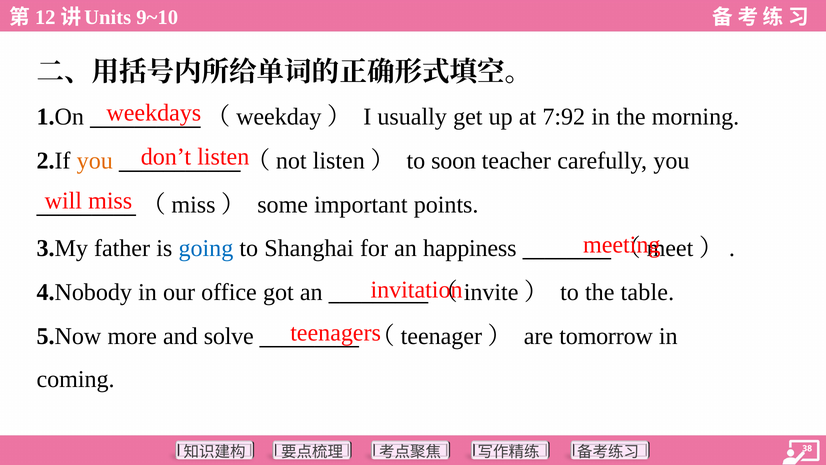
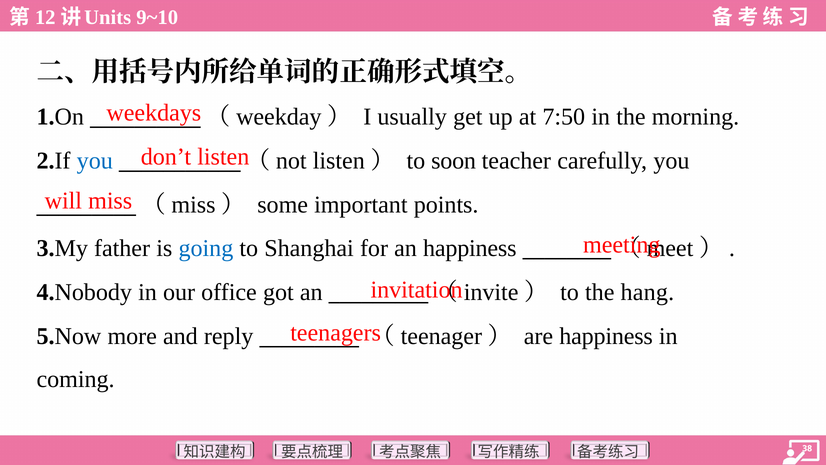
7:92: 7:92 -> 7:50 (564, 117)
you colour: orange -> blue (95, 161)
table: table -> hang (647, 292)
solve: solve -> reply (229, 336)
are tomorrow: tomorrow -> happiness (606, 336)
